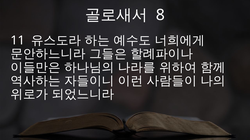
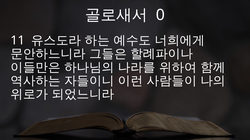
8: 8 -> 0 (160, 15)
